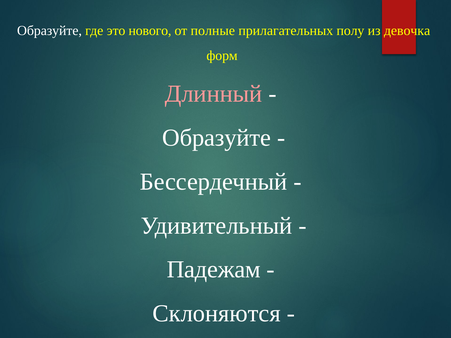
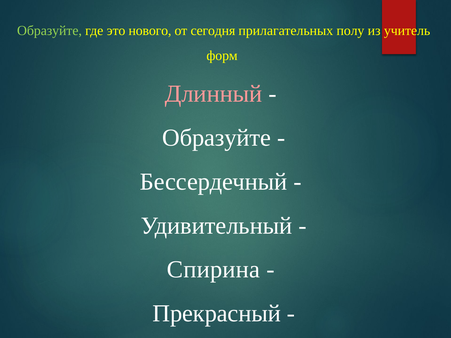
Образуйте colour: white -> light green (49, 31)
полные: полные -> сегодня (213, 31)
девочка: девочка -> учитель (407, 31)
Падежам: Падежам -> Спирина (213, 270)
Склоняются: Склоняются -> Прекрасный (217, 314)
